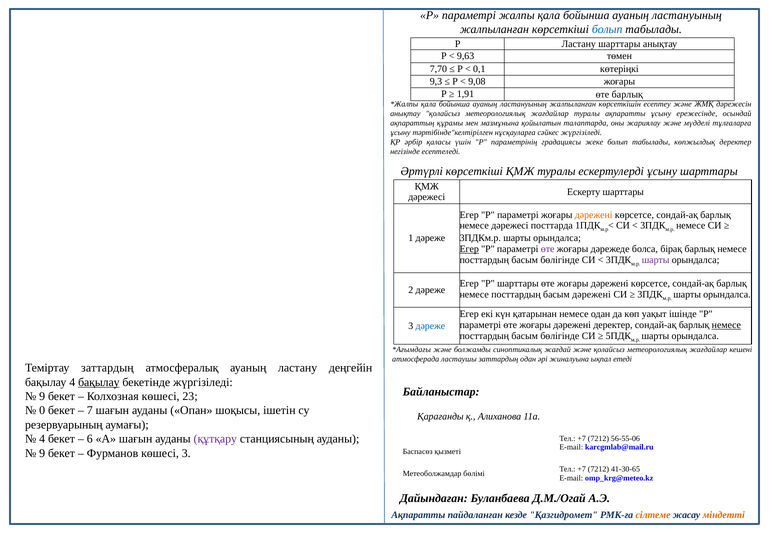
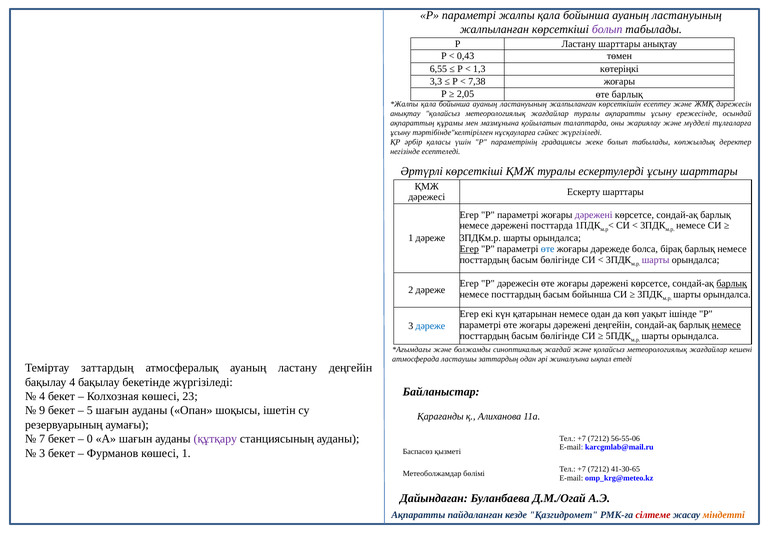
болып colour: blue -> purple (607, 29)
9,63: 9,63 -> 0,43 (466, 56)
7,70: 7,70 -> 6,55 (438, 69)
0,1: 0,1 -> 1,3 (479, 69)
9,3: 9,3 -> 3,3 (436, 81)
9,08: 9,08 -> 7,38 (477, 81)
1,91: 1,91 -> 2,05 (465, 94)
дәрежені colour: orange -> purple (594, 215)
немесе дәрежесі: дәрежесі -> дәрежені (510, 225)
өте colour: purple -> blue (548, 249)
Р шарттары: шарттары -> дәрежесін (518, 283)
барлық underline: none -> present (732, 283)
басым дәрежені: дәрежені -> бойынша (592, 294)
дәрежені деректер: деректер -> деңгейін (613, 325)
бақылау underline: present -> none (99, 382)
9: 9 -> 4 (42, 396)
0: 0 -> 9 (42, 410)
7: 7 -> 5 (90, 410)
4: 4 -> 7 (42, 438)
6: 6 -> 0 (90, 438)
9: 9 -> 3 (42, 453)
көшесі 3: 3 -> 1 (186, 453)
сілтеме colour: orange -> red (653, 514)
